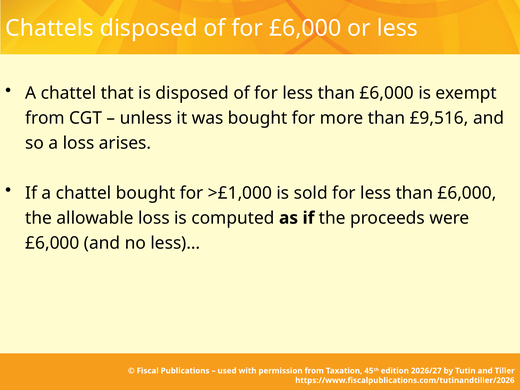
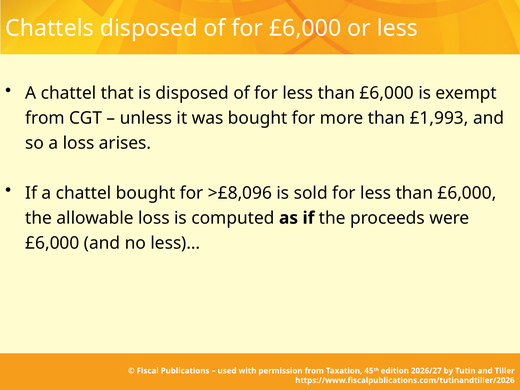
£9,516: £9,516 -> £1,993 (439, 118)
>£1,000: >£1,000 -> >£8,096 (240, 193)
